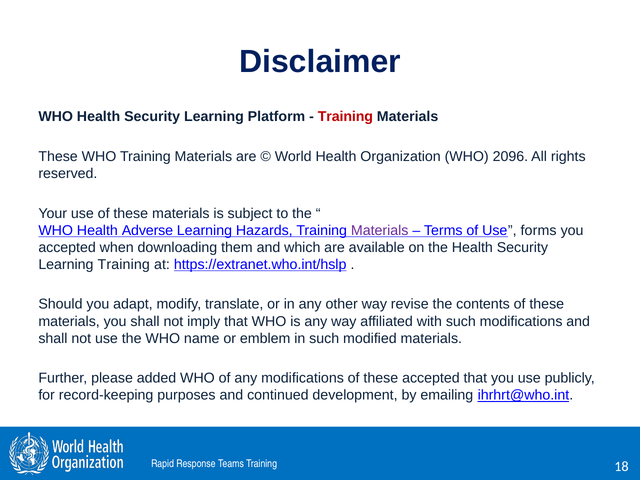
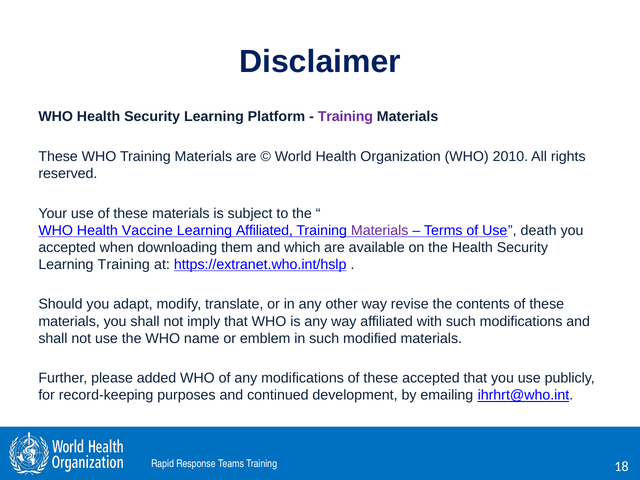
Training colour: red -> purple (345, 117)
2096: 2096 -> 2010 (510, 156)
Adverse: Adverse -> Vaccine (147, 230)
Learning Hazards: Hazards -> Affiliated (264, 230)
forms: forms -> death (539, 230)
